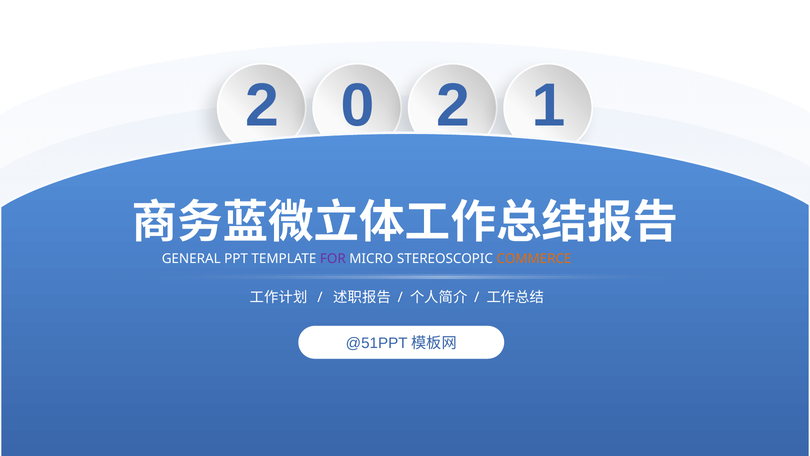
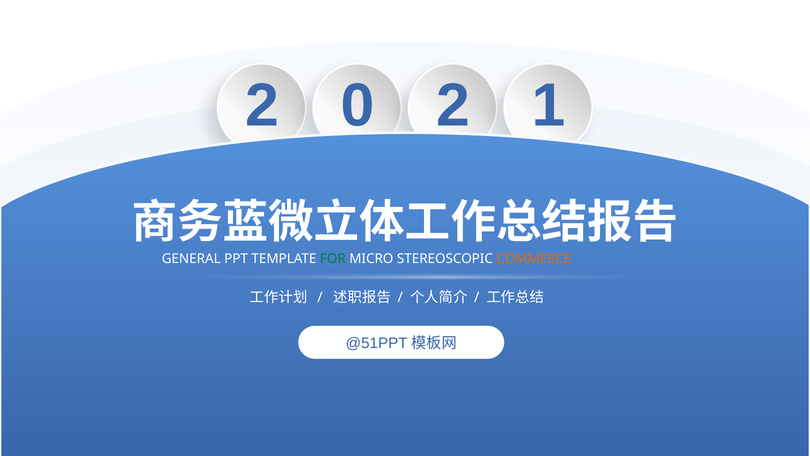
FOR colour: purple -> green (333, 259)
